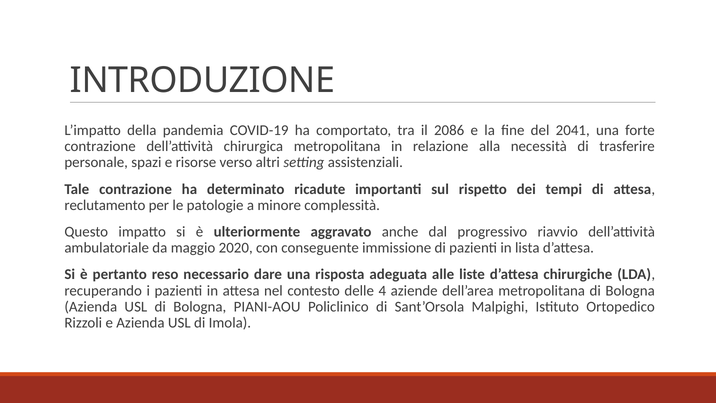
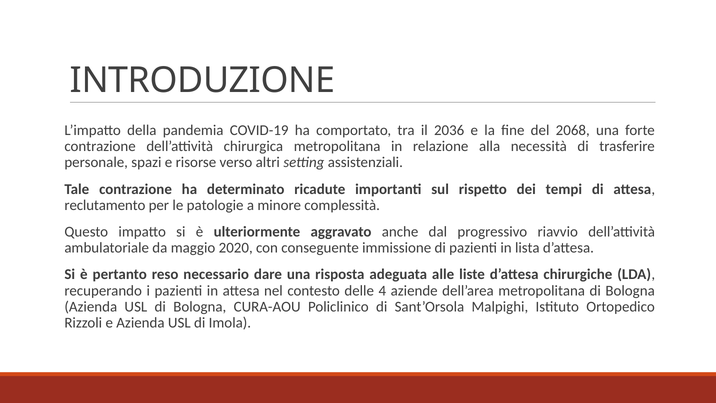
2086: 2086 -> 2036 (449, 130)
2041: 2041 -> 2068 (573, 130)
PIANI-AOU: PIANI-AOU -> CURA-AOU (267, 307)
